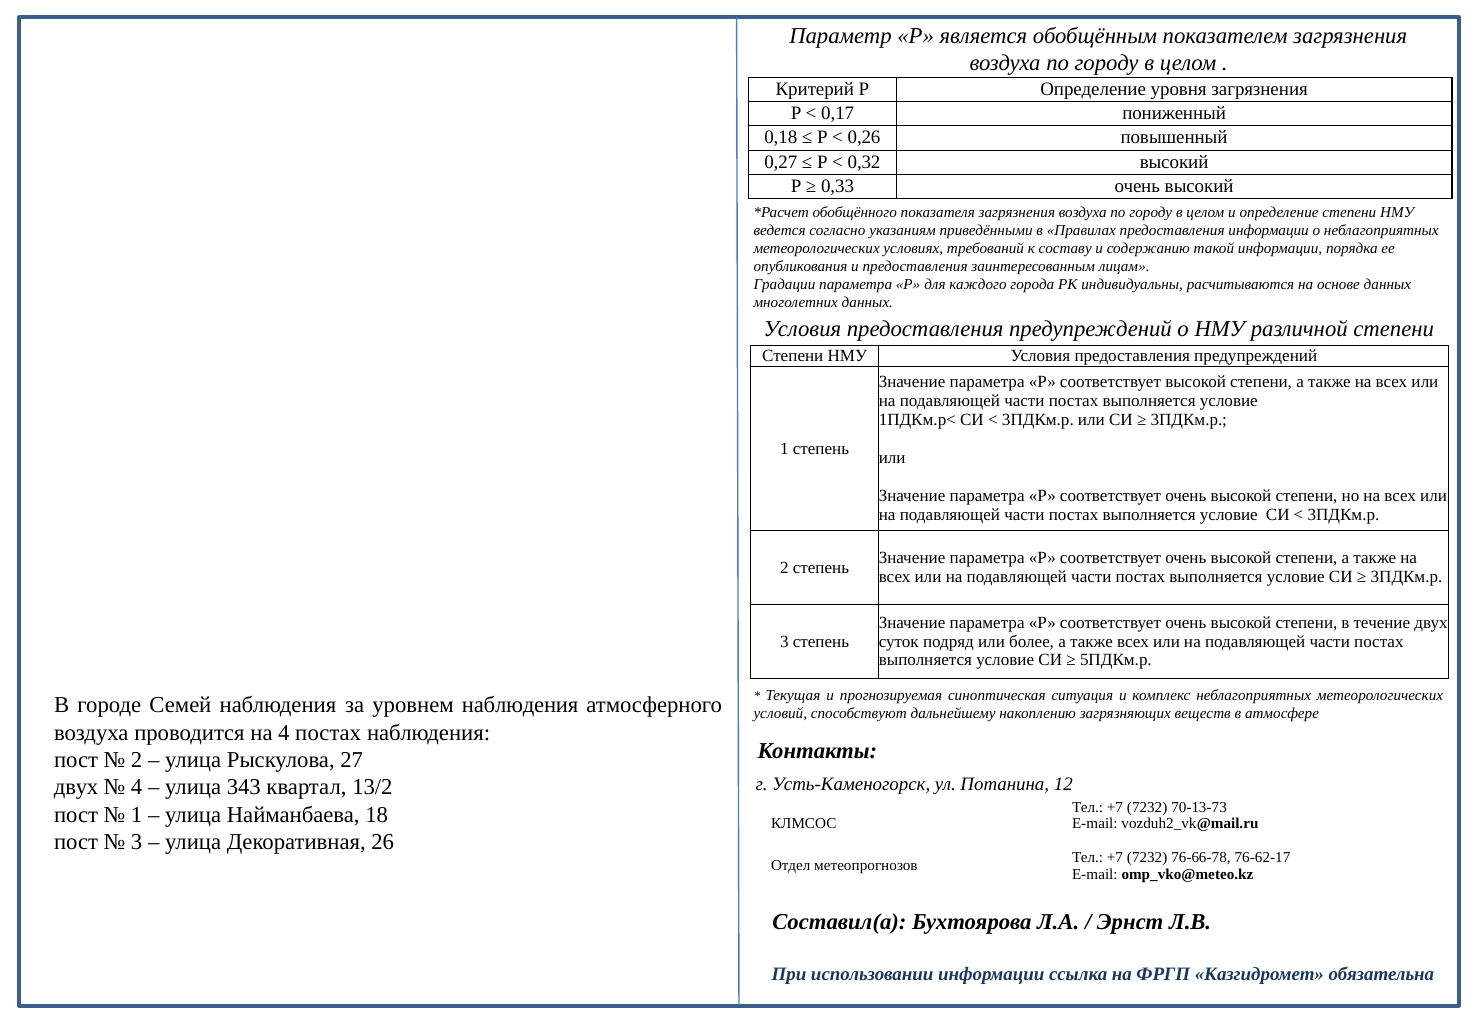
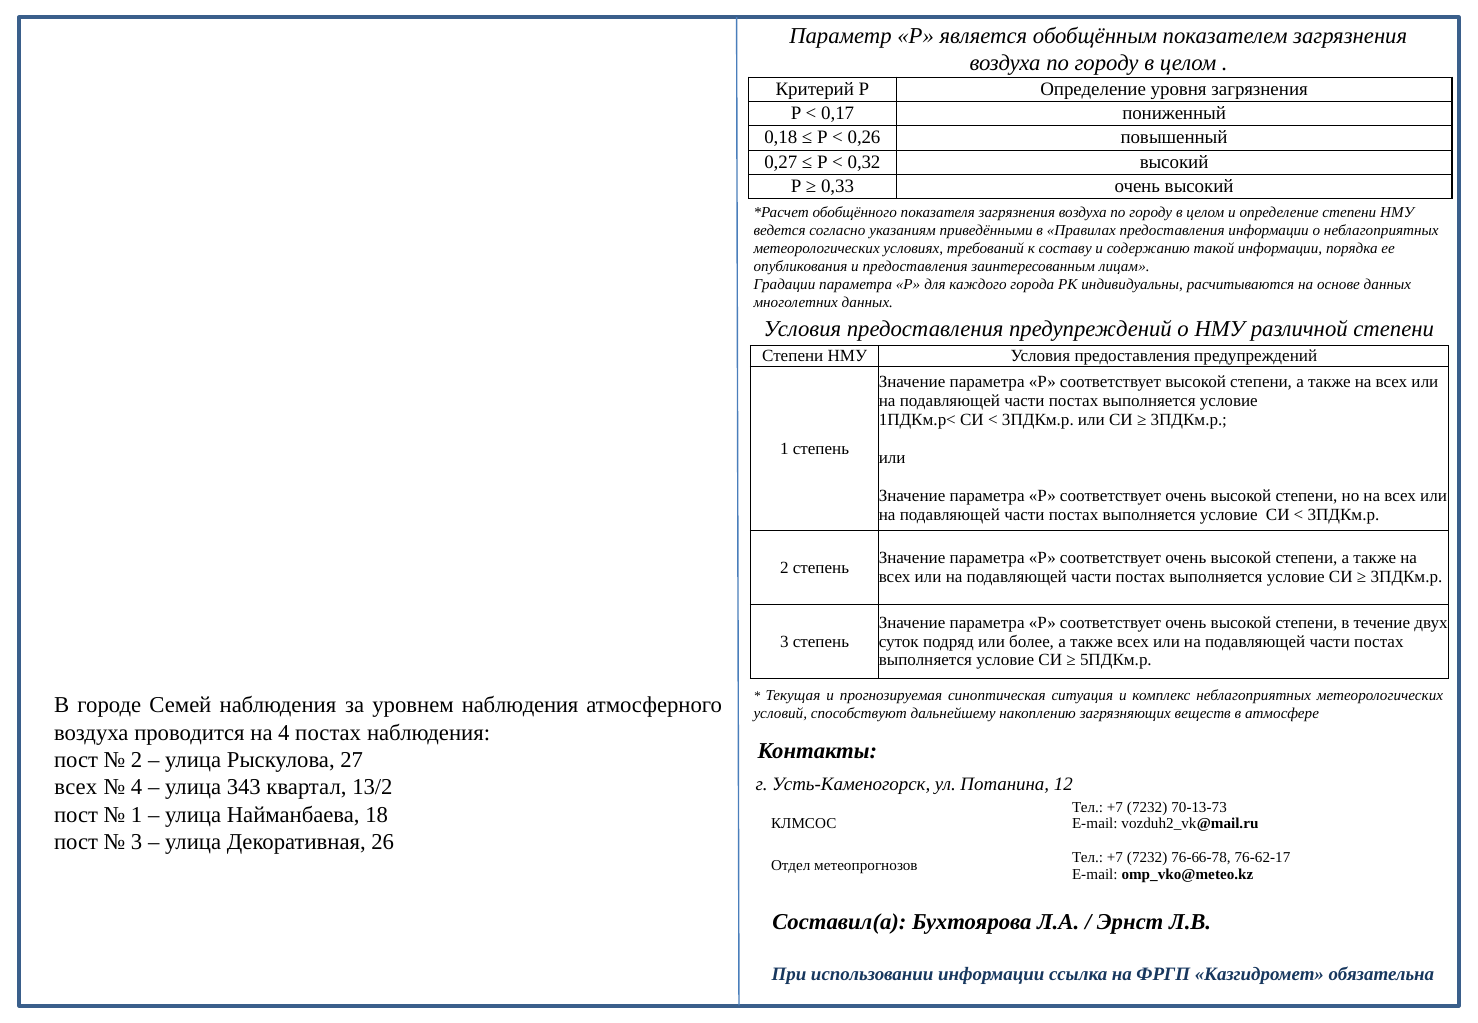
двух: двух -> всех (76, 787)
